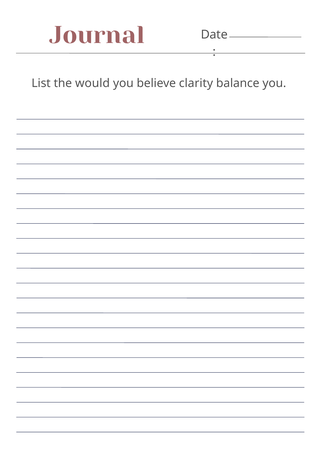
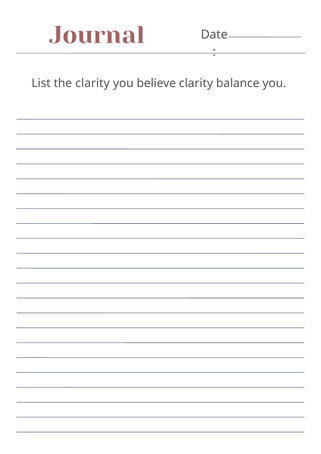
the would: would -> clarity (92, 83)
